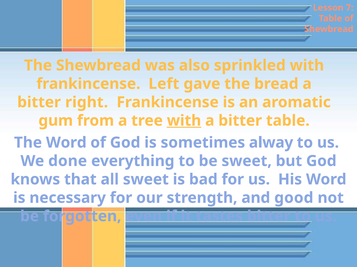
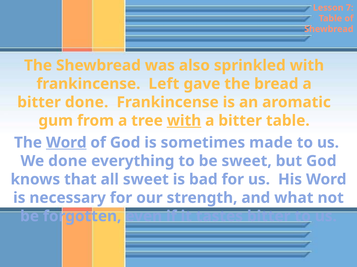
bitter right: right -> done (87, 103)
Word underline: none -> present (66, 143)
alway: alway -> made (271, 143)
good: good -> what (294, 198)
